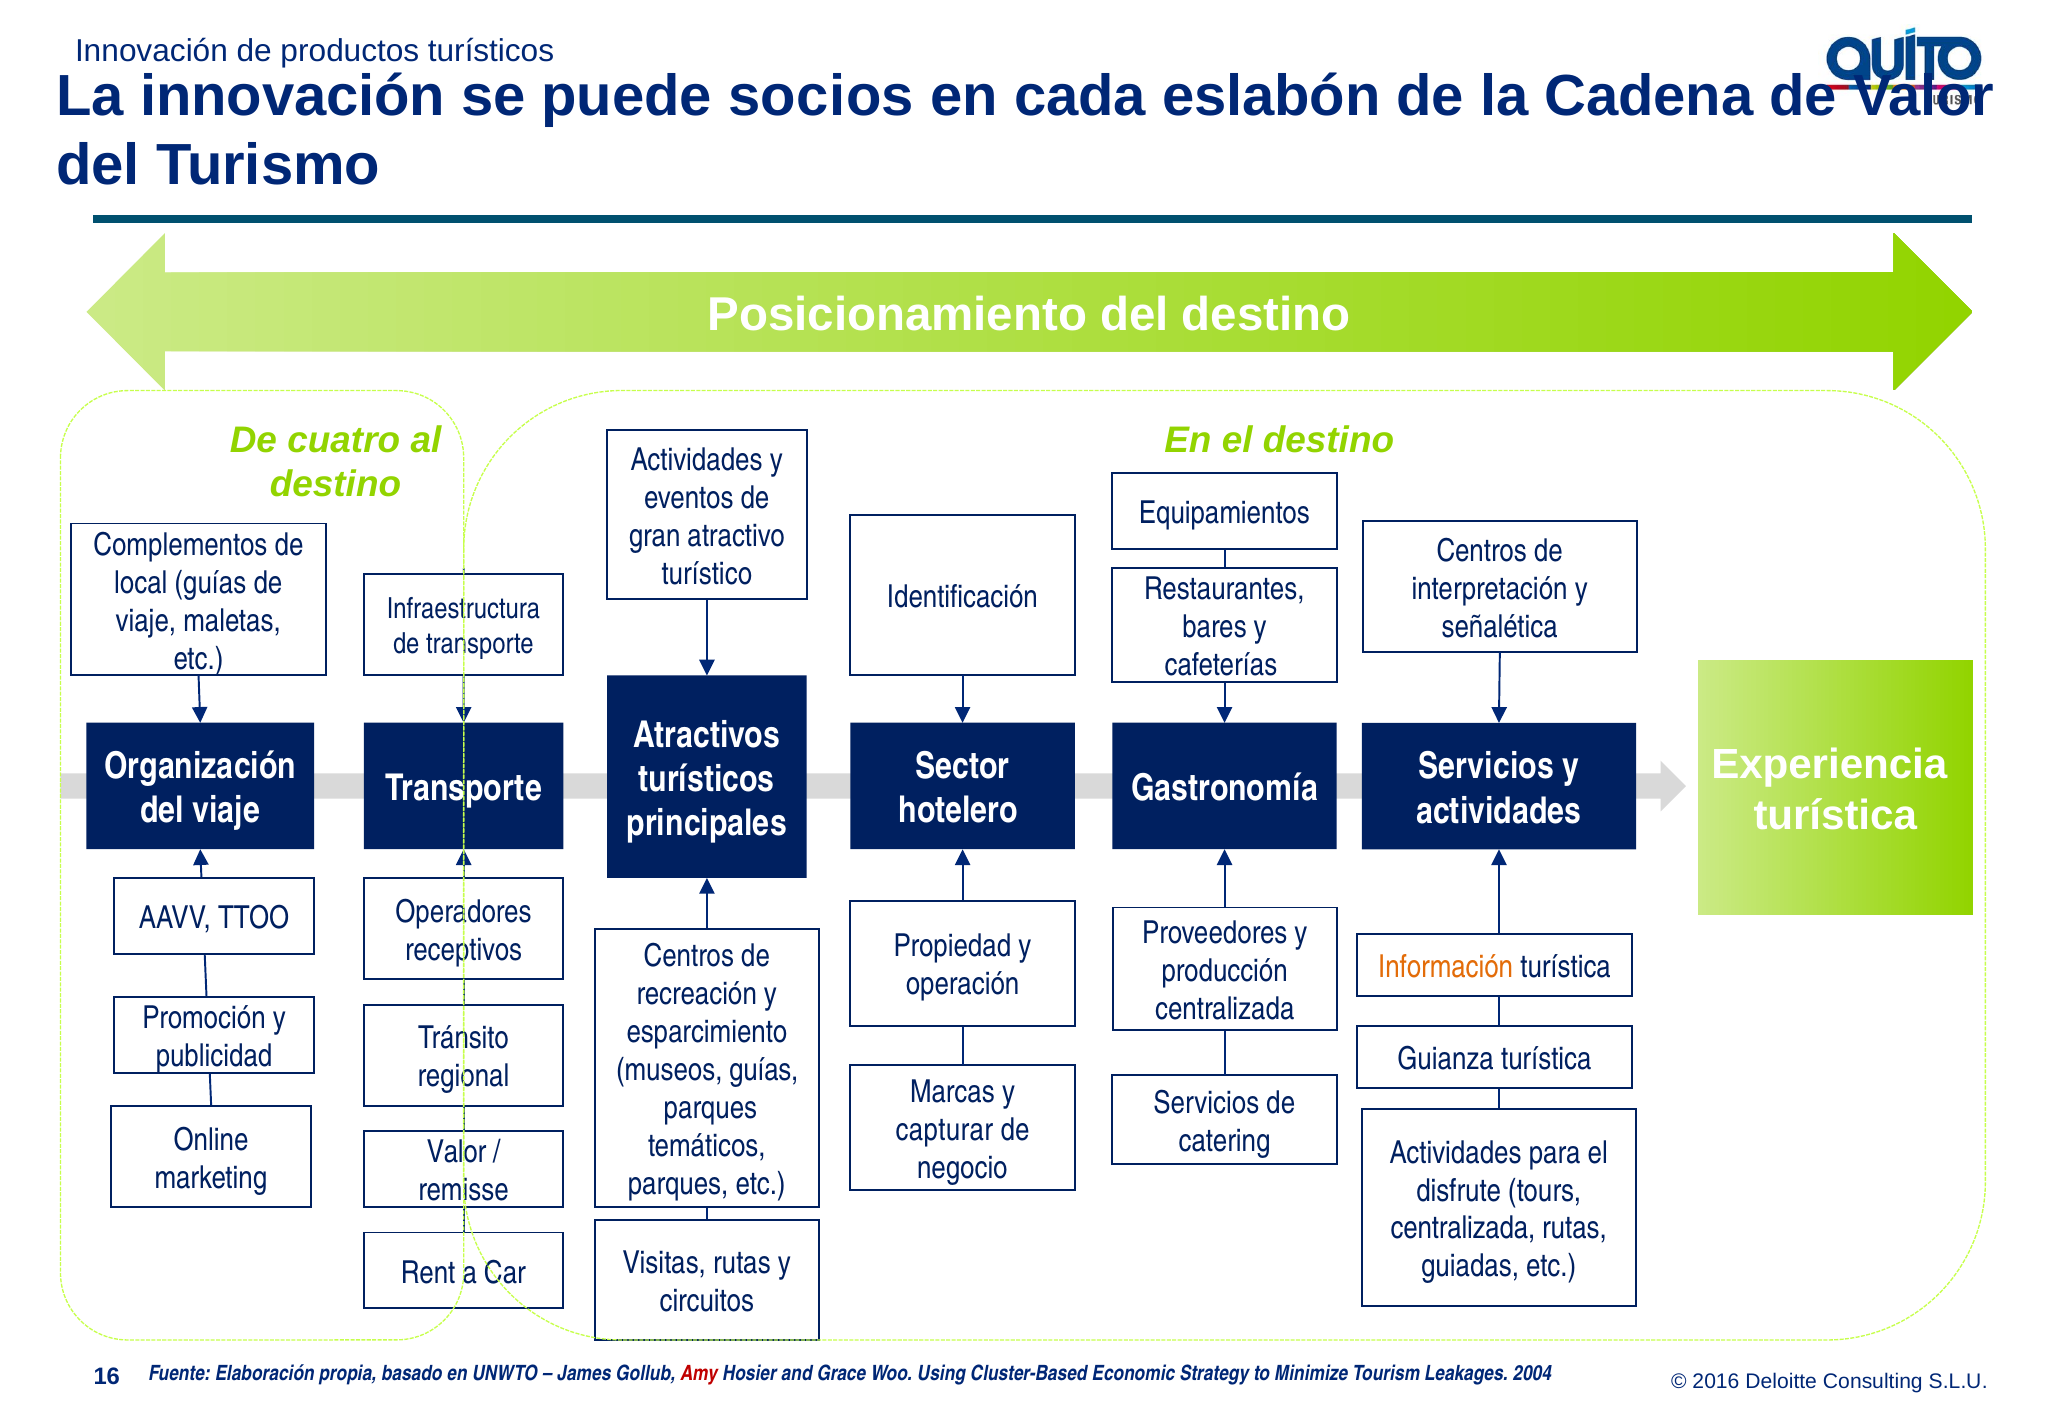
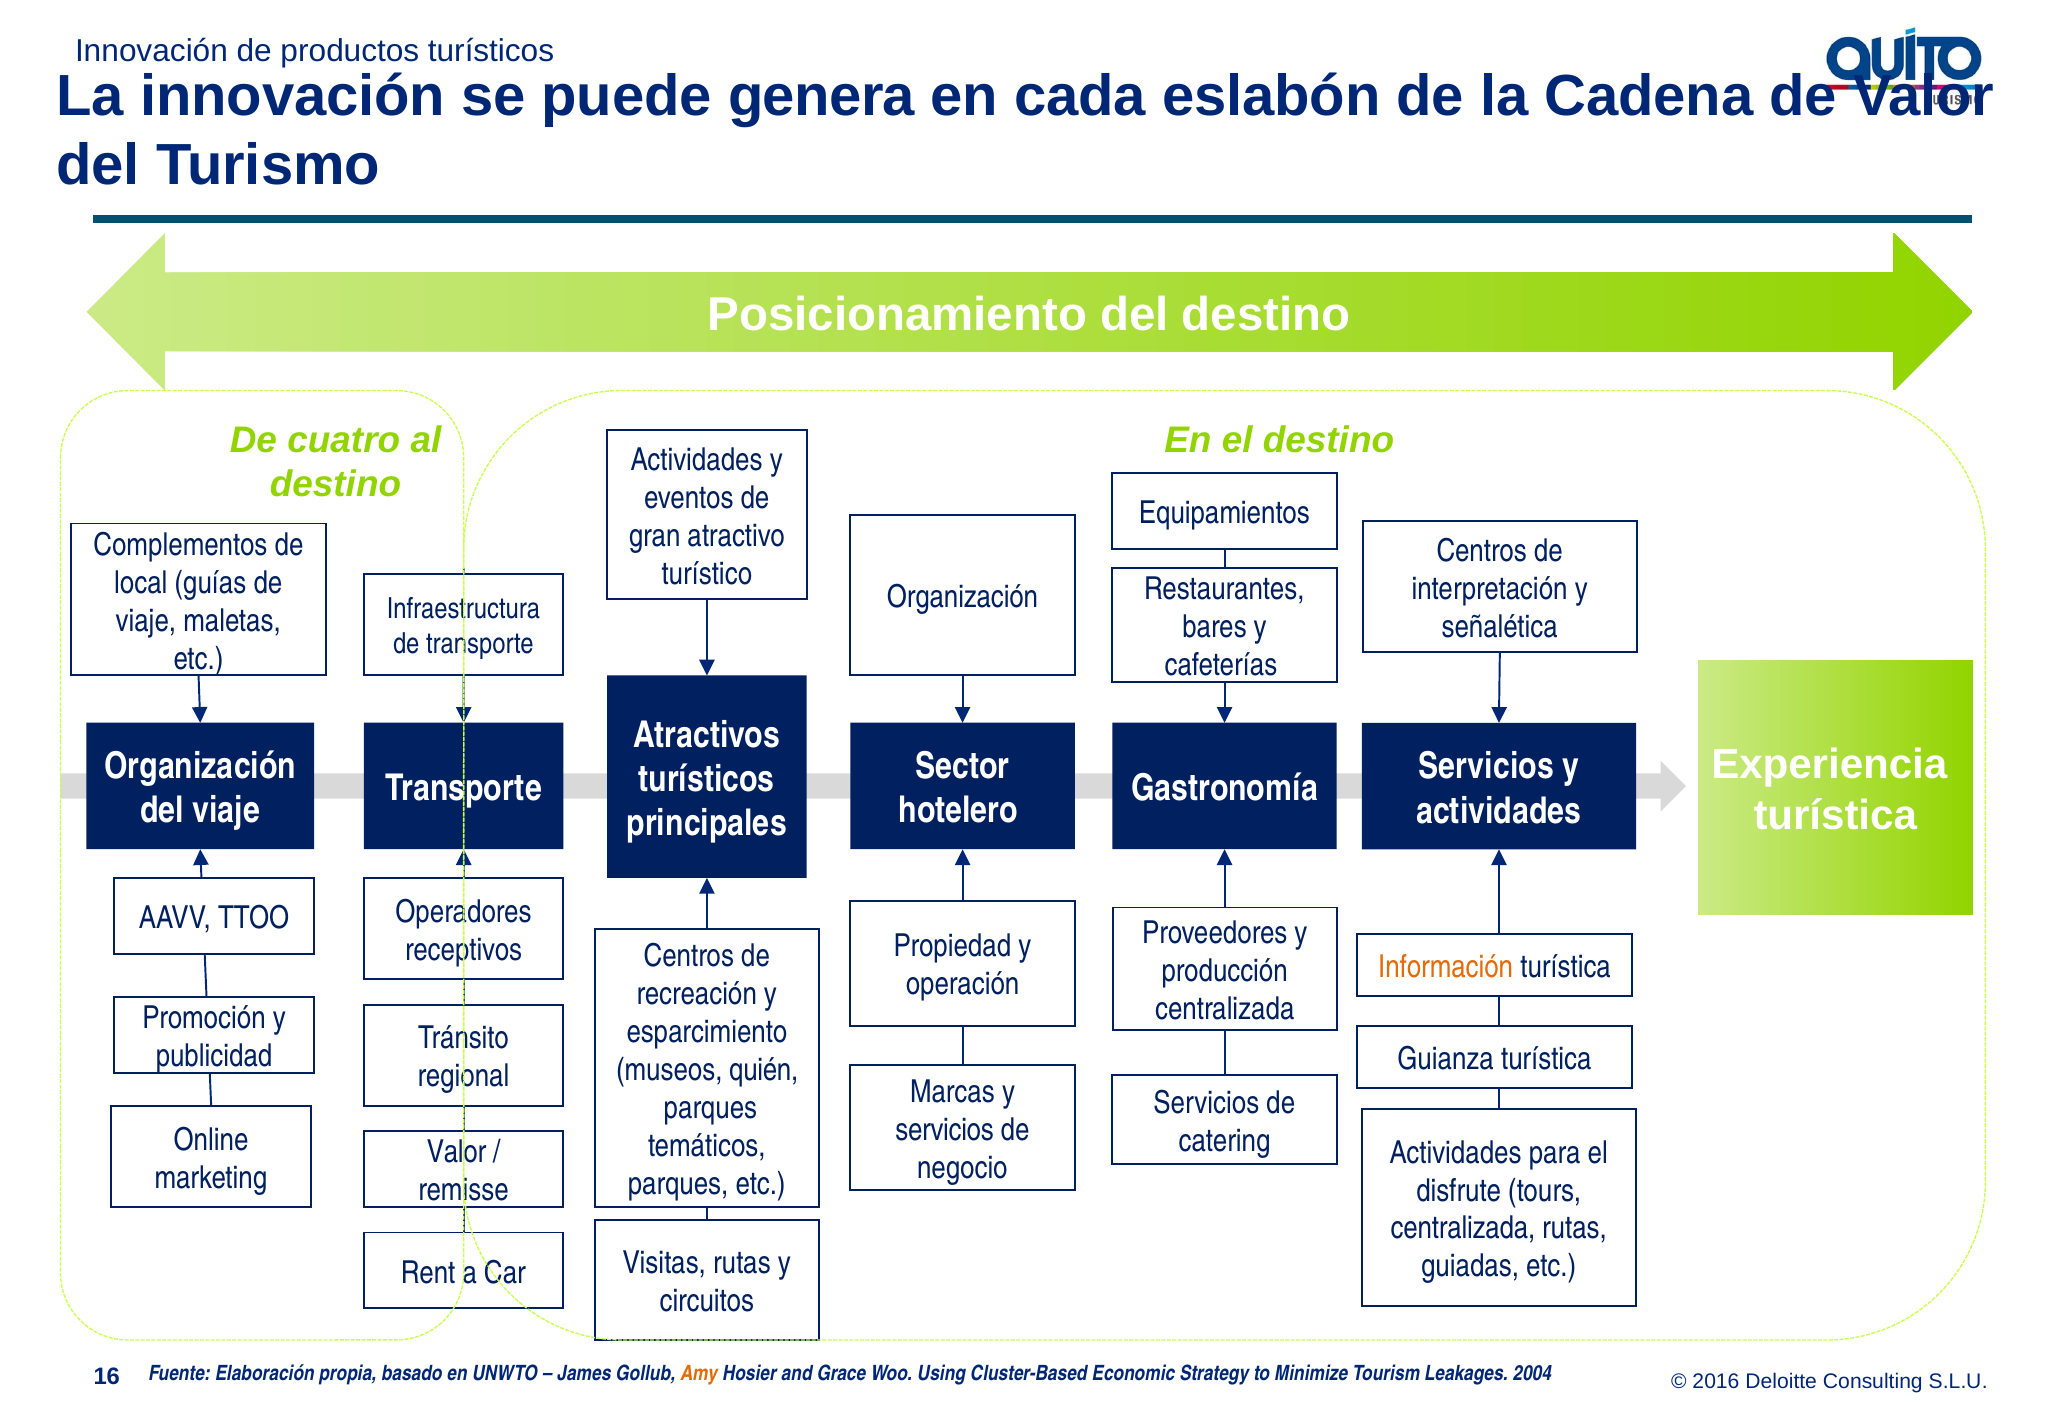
socios: socios -> genera (822, 96)
Identificación: Identificación -> Organización (962, 597)
museos guías: guías -> quién (764, 1070)
capturar: capturar -> servicios (945, 1130)
Amy colour: red -> orange (699, 1373)
